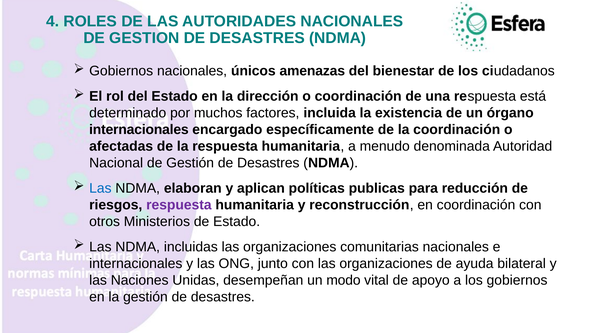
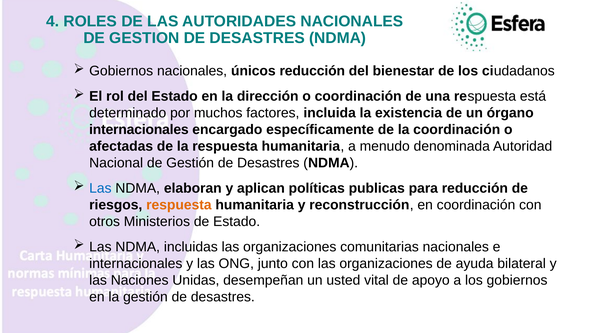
únicos amenazas: amenazas -> reducción (312, 71)
respuesta colour: purple -> orange (179, 205)
modo: modo -> usted (343, 280)
